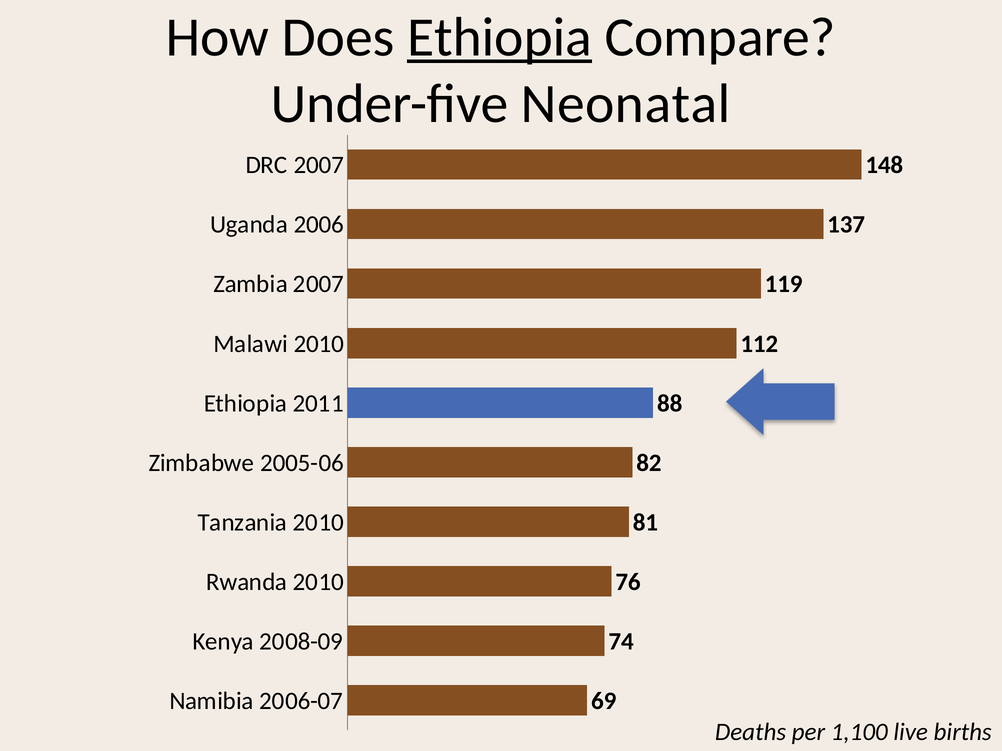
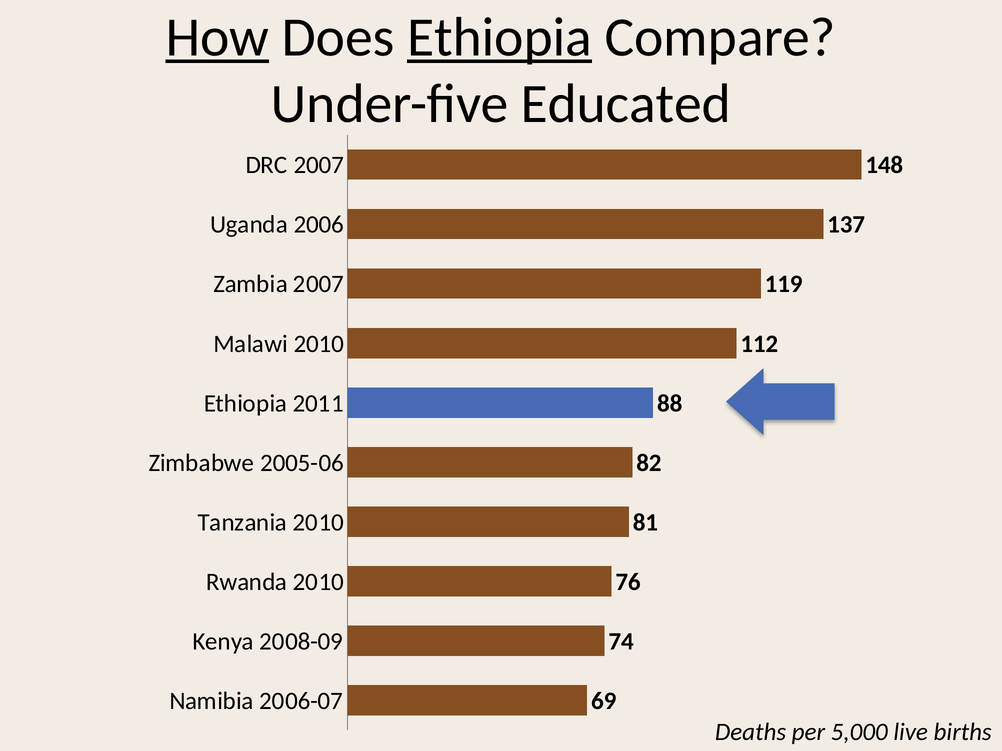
How underline: none -> present (217, 37)
Neonatal: Neonatal -> Educated (626, 104)
1,100: 1,100 -> 5,000 (859, 732)
